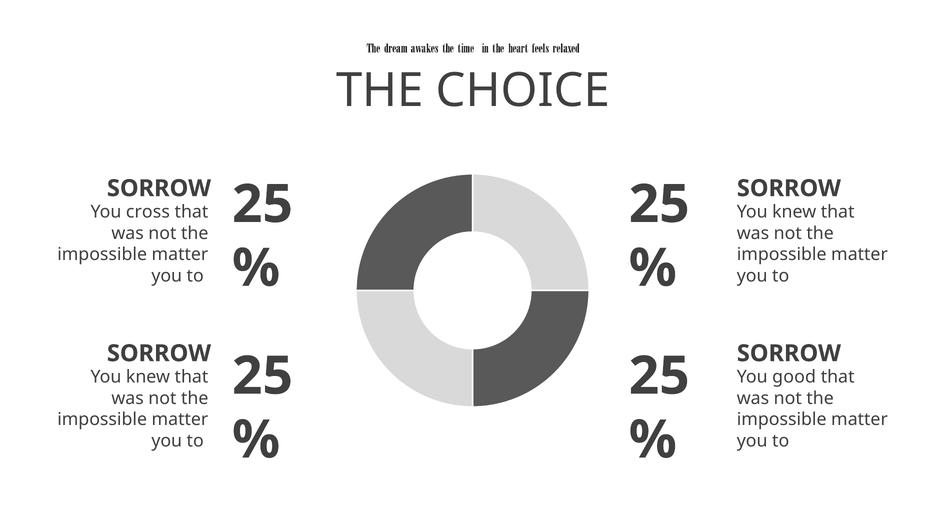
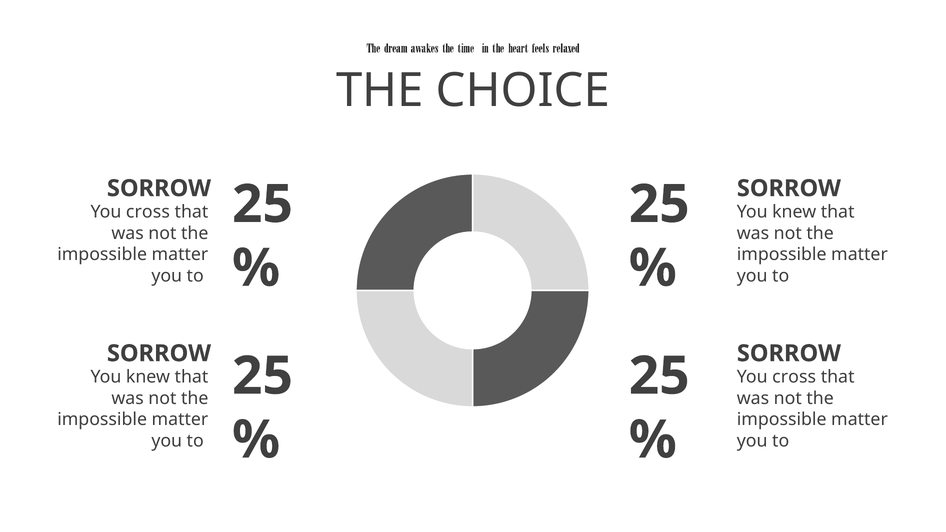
good: good -> cross (794, 377)
